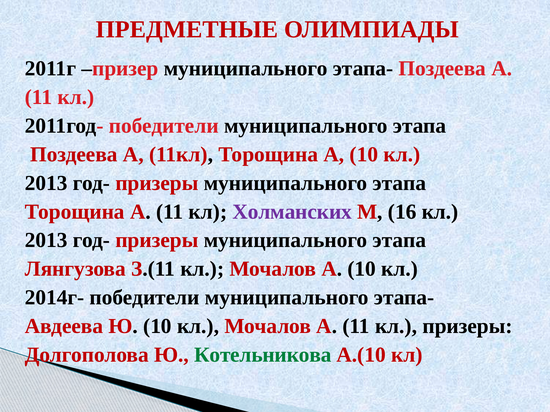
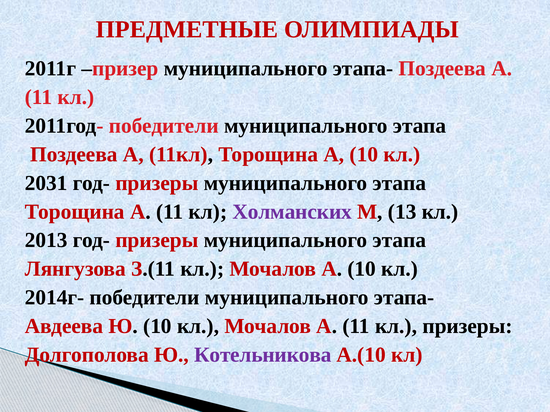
2013: 2013 -> 2031 (46, 183)
16: 16 -> 13 (402, 212)
Котельникова colour: green -> purple (263, 355)
